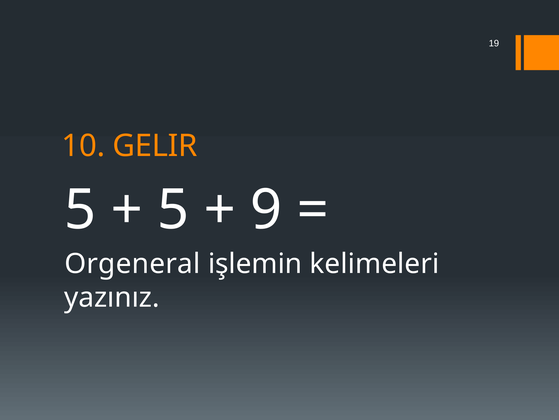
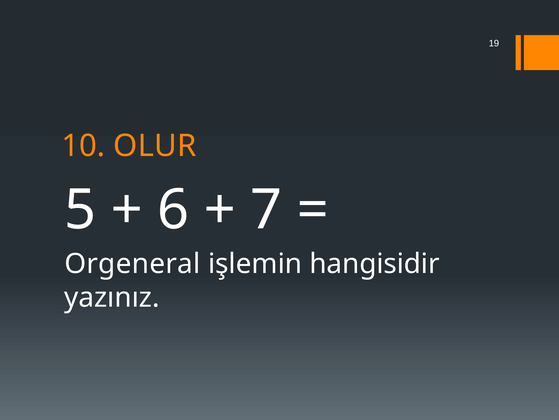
GELIR: GELIR -> OLUR (155, 146)
5: 5 -> 6 (173, 210)
9: 9 -> 7 (266, 210)
kelimeleri: kelimeleri -> hangisidir (375, 264)
